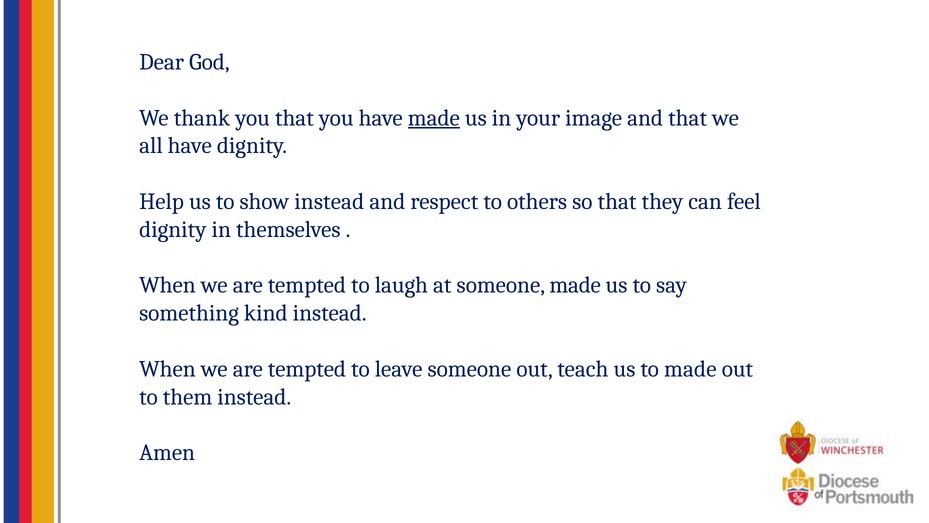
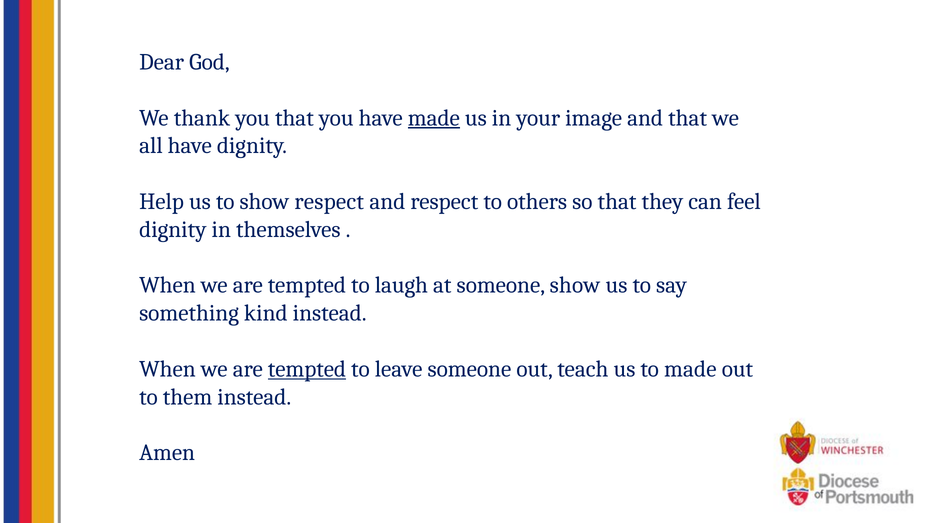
show instead: instead -> respect (329, 201)
someone made: made -> show (575, 285)
tempted underline: none -> present (307, 369)
